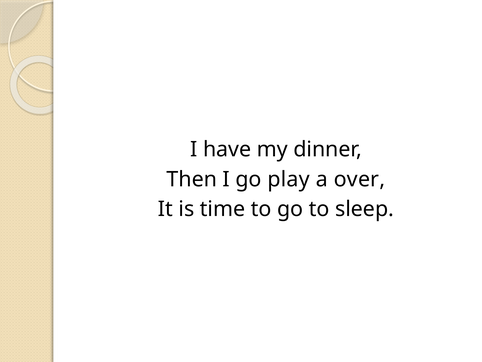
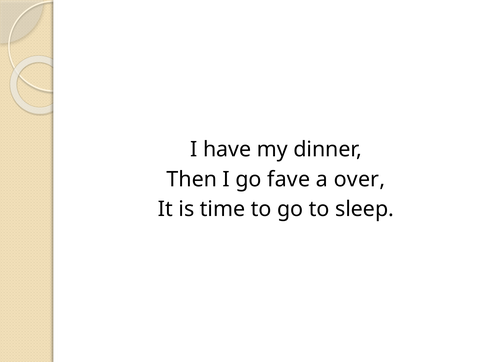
play: play -> fave (289, 179)
